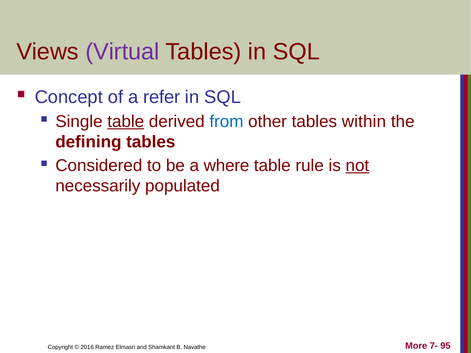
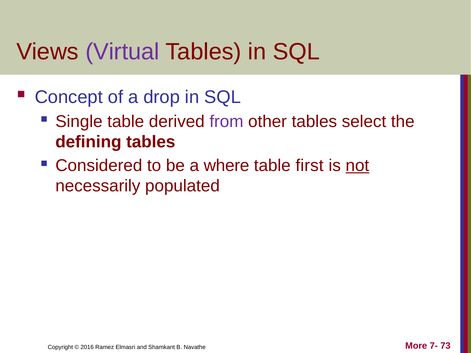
refer: refer -> drop (162, 97)
table underline: present -> none (126, 122)
from colour: blue -> purple (226, 122)
within: within -> select (364, 122)
rule: rule -> first (310, 166)
95: 95 -> 73 (445, 346)
